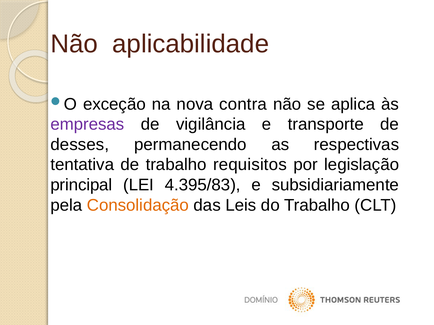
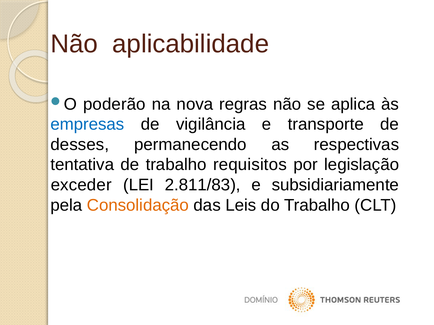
exceção: exceção -> poderão (114, 104)
contra: contra -> regras (243, 104)
empresas colour: purple -> blue (87, 125)
principal: principal -> exceder (81, 185)
4.395/83: 4.395/83 -> 2.811/83 (203, 185)
